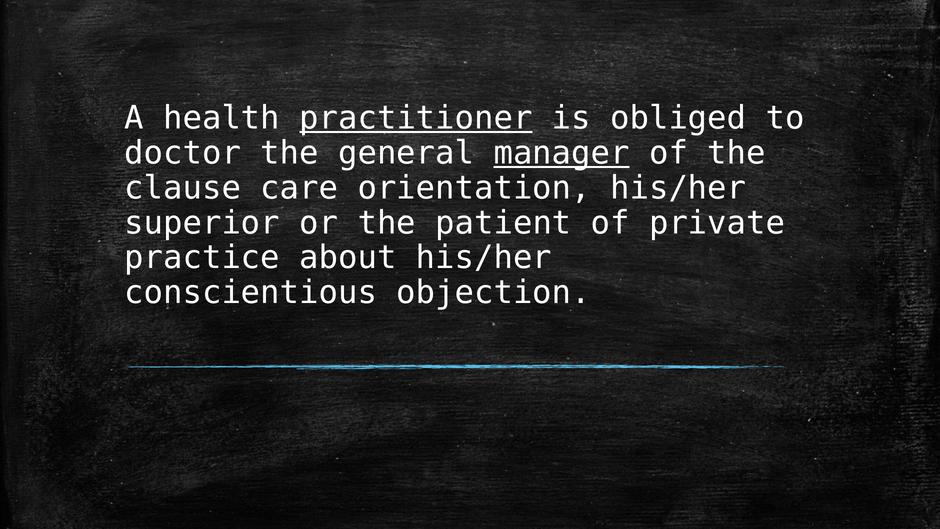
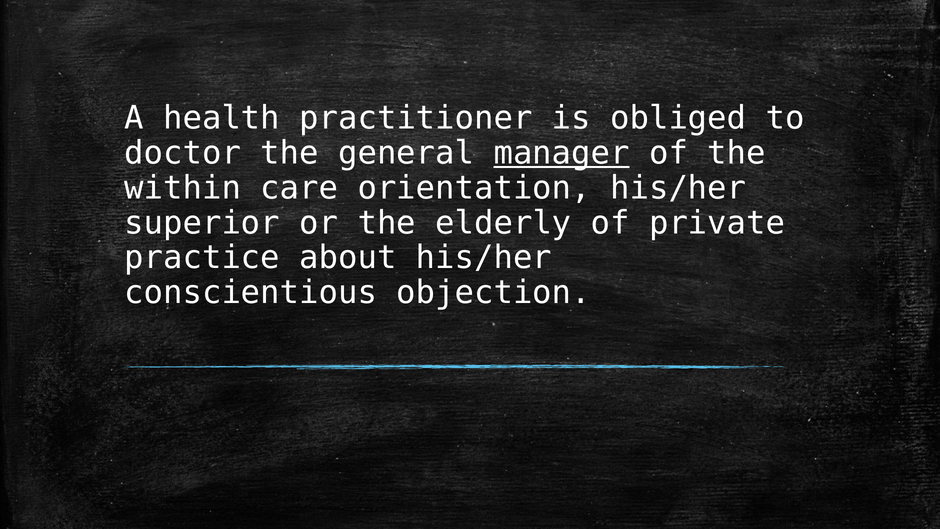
practitioner underline: present -> none (416, 118)
clause: clause -> within (183, 188)
patient: patient -> elderly (503, 223)
